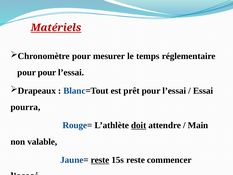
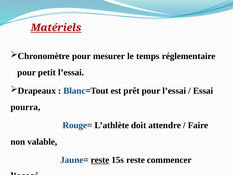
pour pour: pour -> petit (47, 72)
doit underline: present -> none (139, 125)
Main: Main -> Faire (198, 125)
